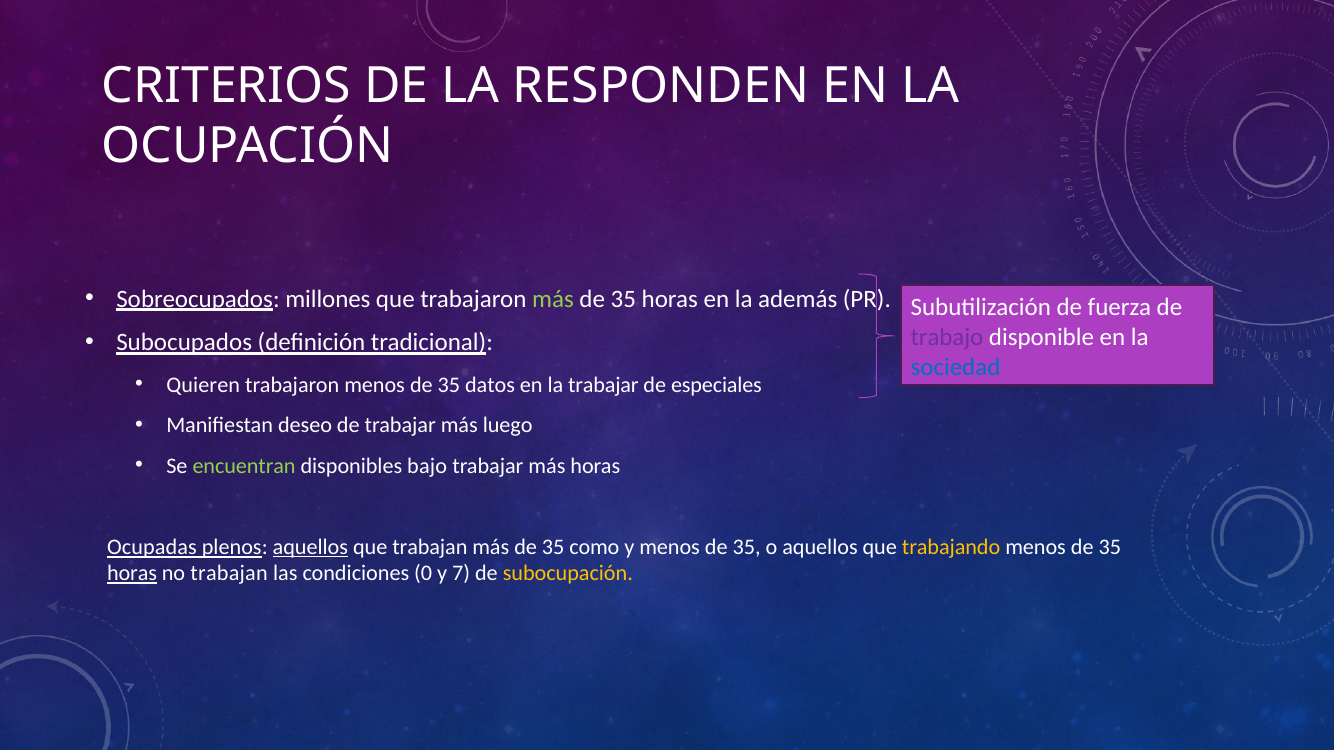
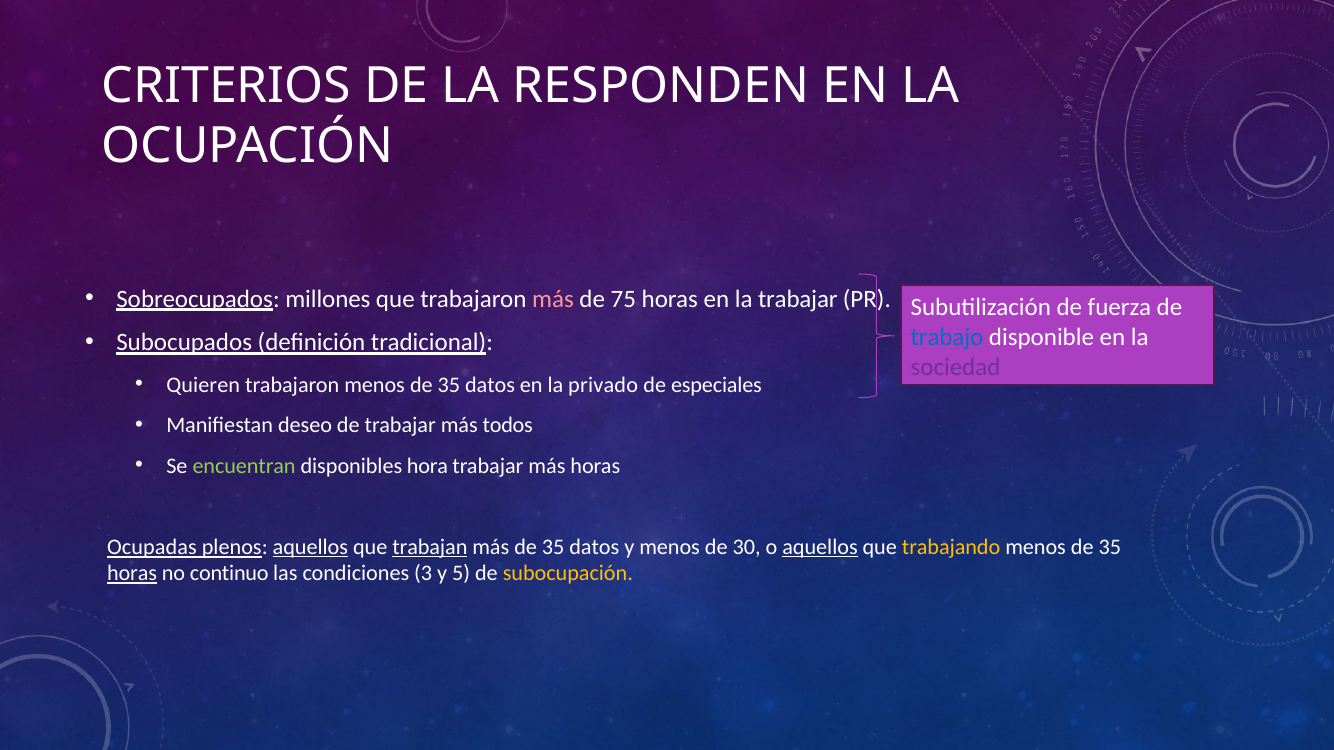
más colour: light green -> pink (553, 299)
35: 35 -> 75 (623, 299)
la además: además -> trabajar (798, 299)
trabajo colour: purple -> blue (947, 337)
sociedad colour: blue -> purple (956, 367)
la trabajar: trabajar -> privado (603, 385)
luego: luego -> todos (508, 426)
bajo: bajo -> hora (427, 466)
trabajan underline: none -> present (430, 547)
más de 35 como: como -> datos (594, 547)
y menos de 35: 35 -> 30 (747, 547)
aquellos underline: none -> present (820, 547)
no trabajan: trabajan -> continuo (229, 574)
0: 0 -> 3 (423, 574)
7: 7 -> 5 (461, 574)
